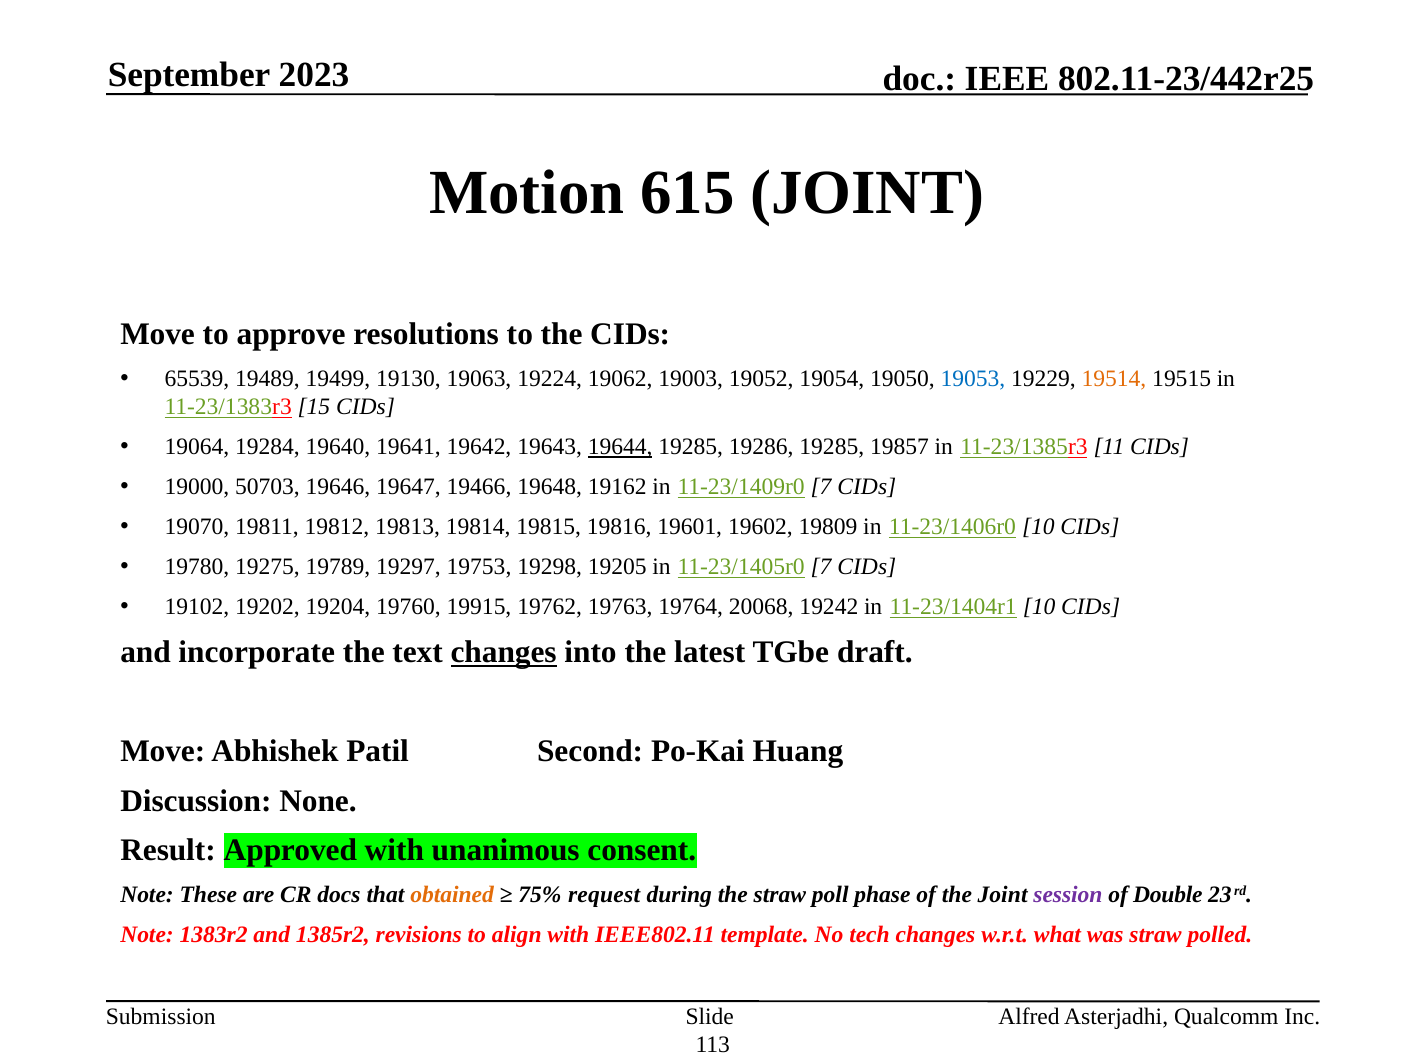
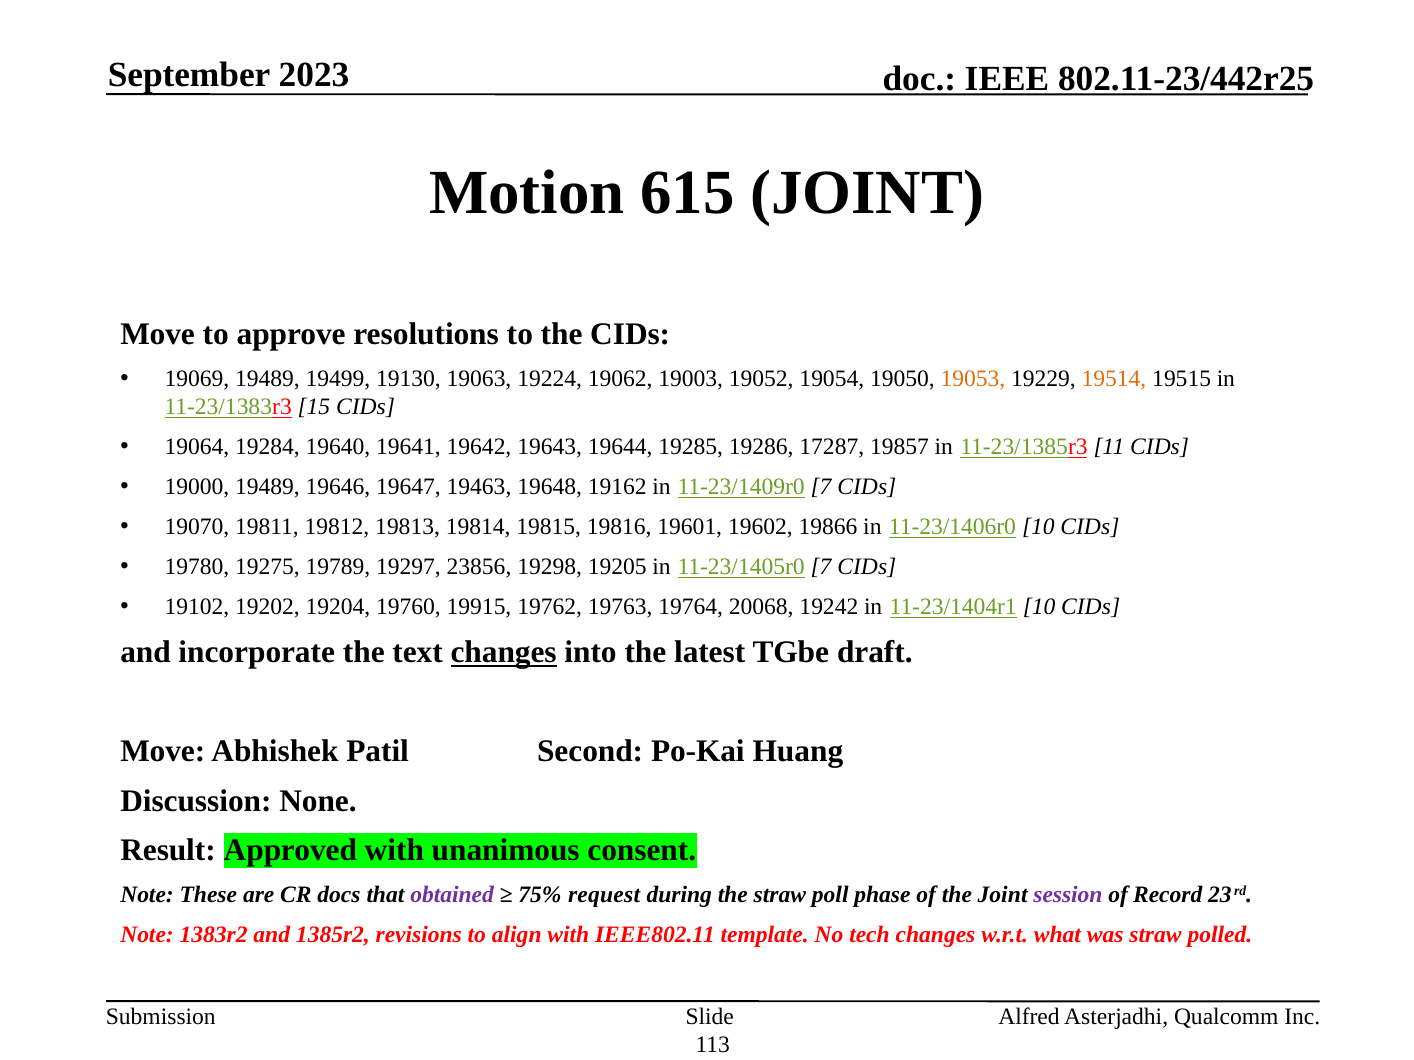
65539: 65539 -> 19069 (197, 379)
19053 colour: blue -> orange (973, 379)
19644 underline: present -> none (620, 447)
19286 19285: 19285 -> 17287 (832, 447)
19000 50703: 50703 -> 19489 (267, 487)
19466: 19466 -> 19463 (479, 487)
19809: 19809 -> 19866 (828, 527)
19753: 19753 -> 23856 (479, 567)
obtained colour: orange -> purple (452, 895)
Double: Double -> Record (1168, 895)
